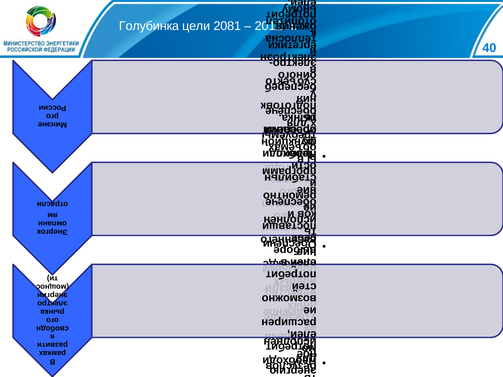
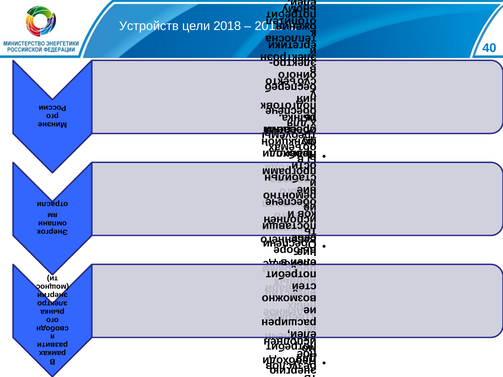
Голубинка: Голубинка -> Устройств (149, 26)
2081: 2081 -> 2018 (227, 26)
